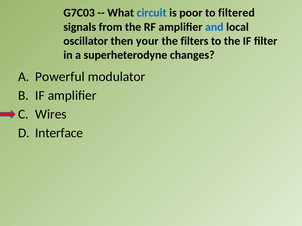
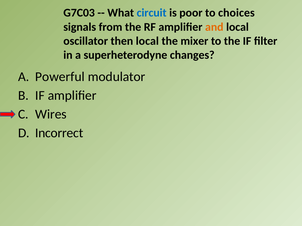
filtered: filtered -> choices (236, 13)
and colour: blue -> orange (214, 27)
then your: your -> local (147, 41)
filters: filters -> mixer (194, 41)
Interface: Interface -> Incorrect (59, 133)
